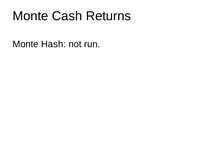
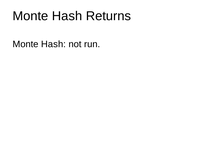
Cash: Cash -> Hash (67, 16)
